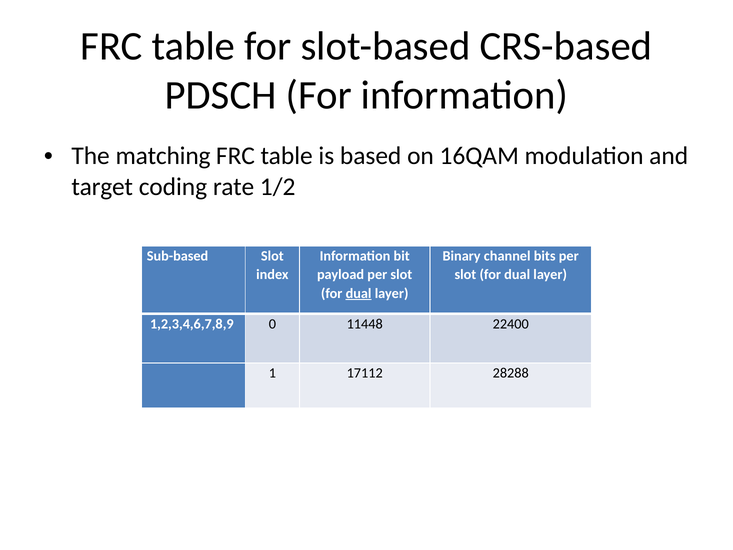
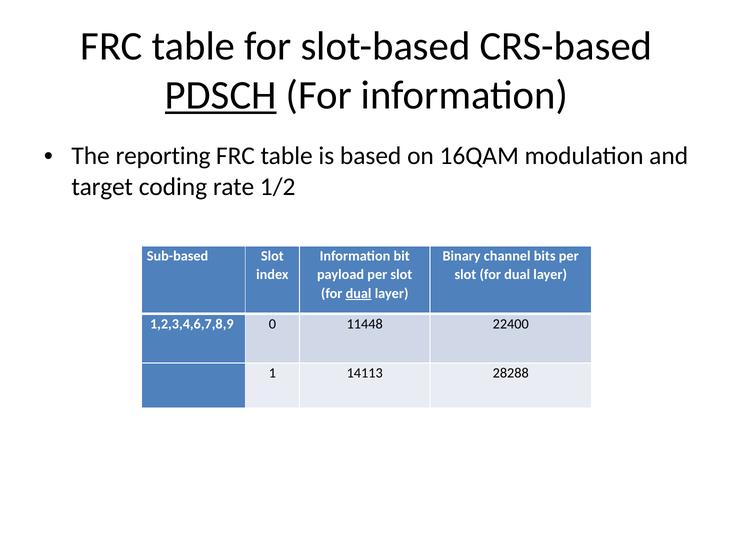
PDSCH underline: none -> present (221, 95)
matching: matching -> reporting (163, 156)
17112: 17112 -> 14113 (365, 373)
